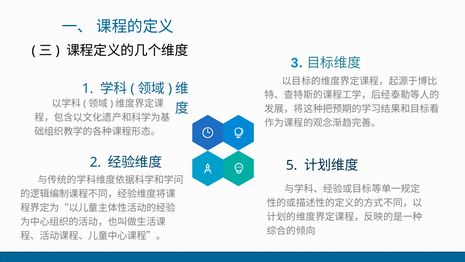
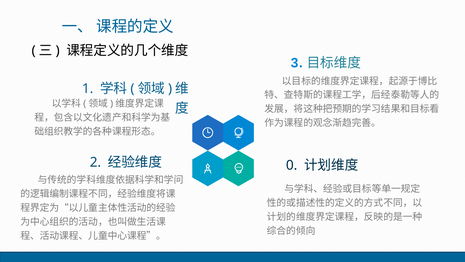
5: 5 -> 0 (292, 165)
